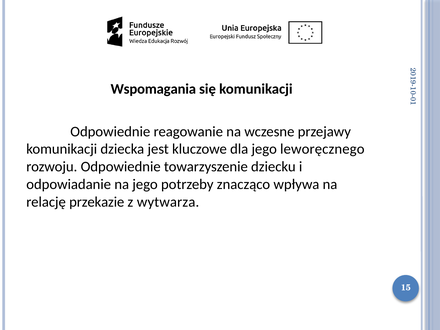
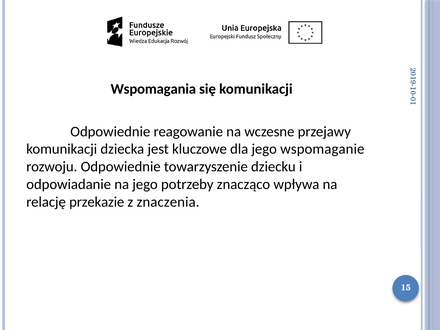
leworęcznego: leworęcznego -> wspomaganie (322, 149)
wytwarza: wytwarza -> znaczenia (168, 202)
